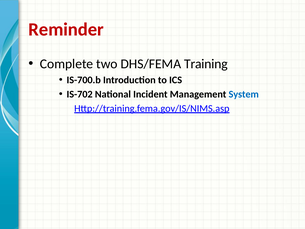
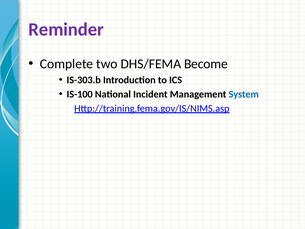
Reminder colour: red -> purple (66, 29)
Training: Training -> Become (206, 64)
IS-700.b: IS-700.b -> IS-303.b (84, 80)
IS-702: IS-702 -> IS-100 (80, 94)
